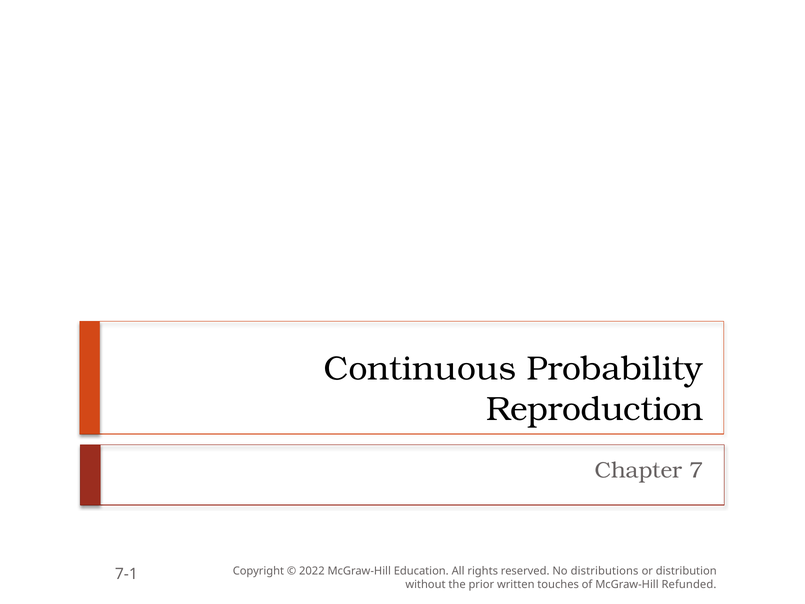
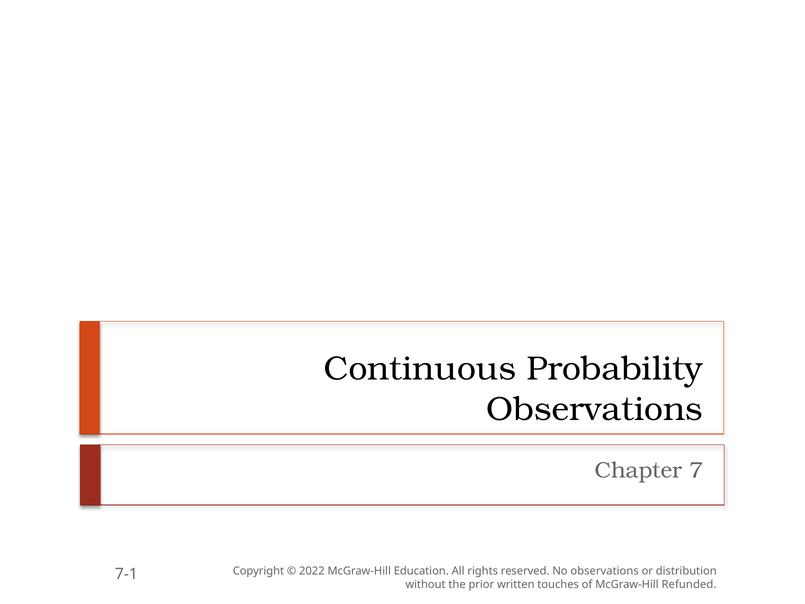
Reproduction: Reproduction -> Observations (595, 409)
No distributions: distributions -> observations (605, 571)
